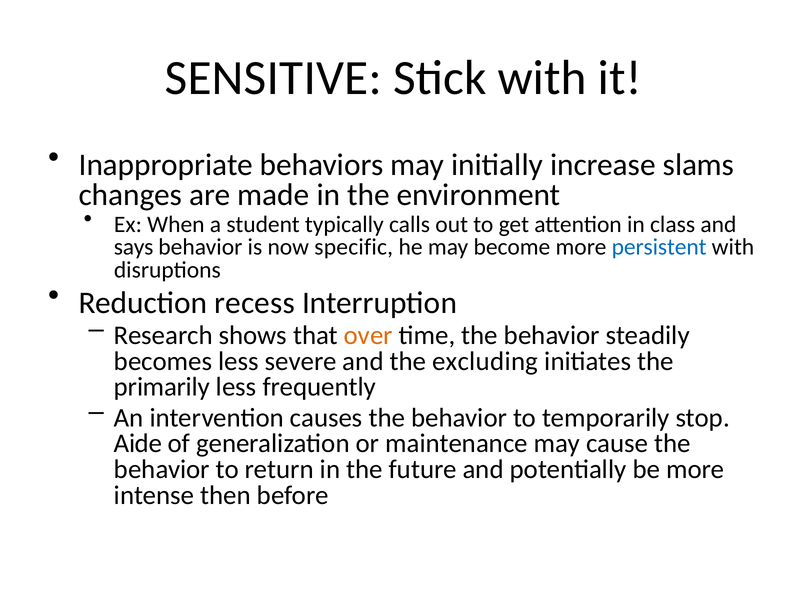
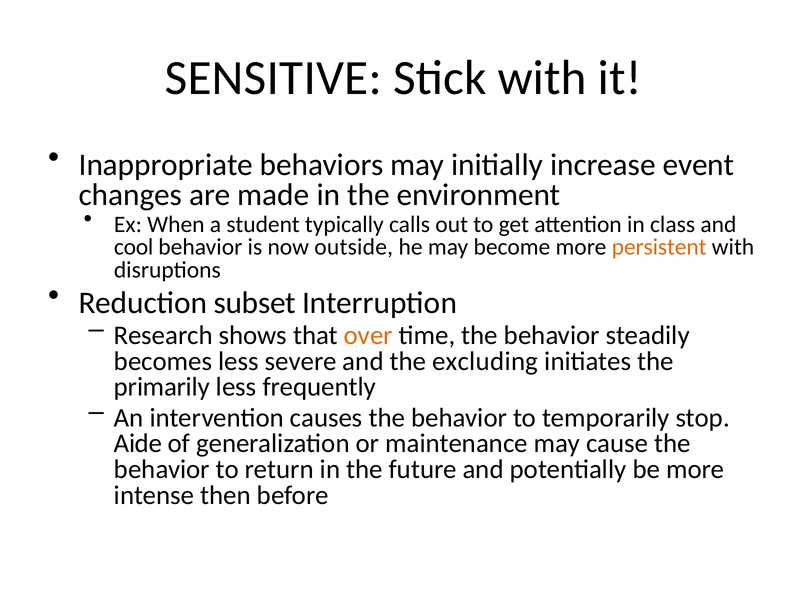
slams: slams -> event (699, 165)
says: says -> cool (134, 247)
specific: specific -> outside (354, 247)
persistent colour: blue -> orange (659, 247)
recess: recess -> subset (255, 303)
